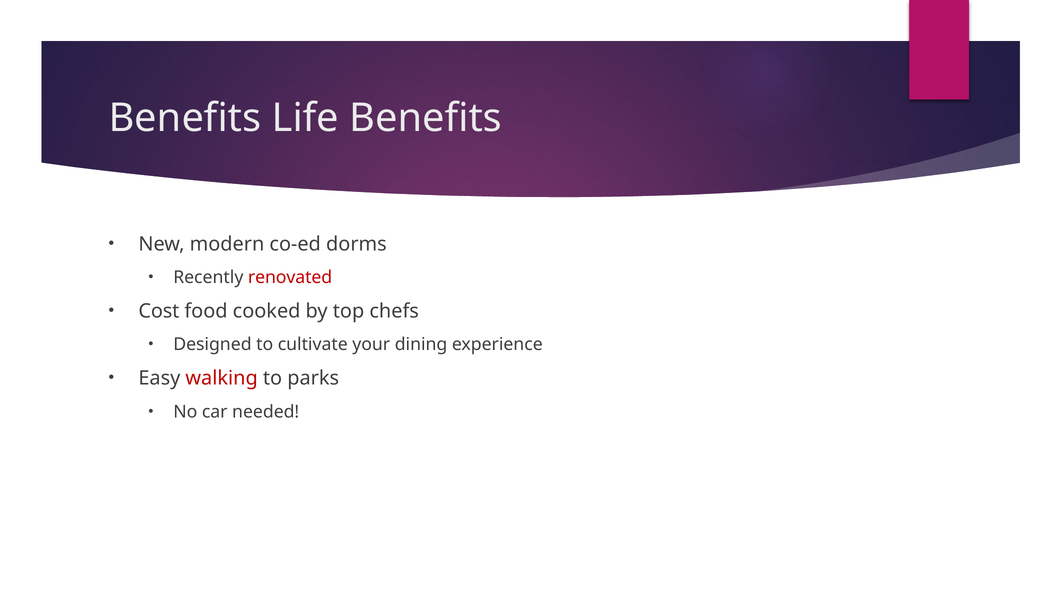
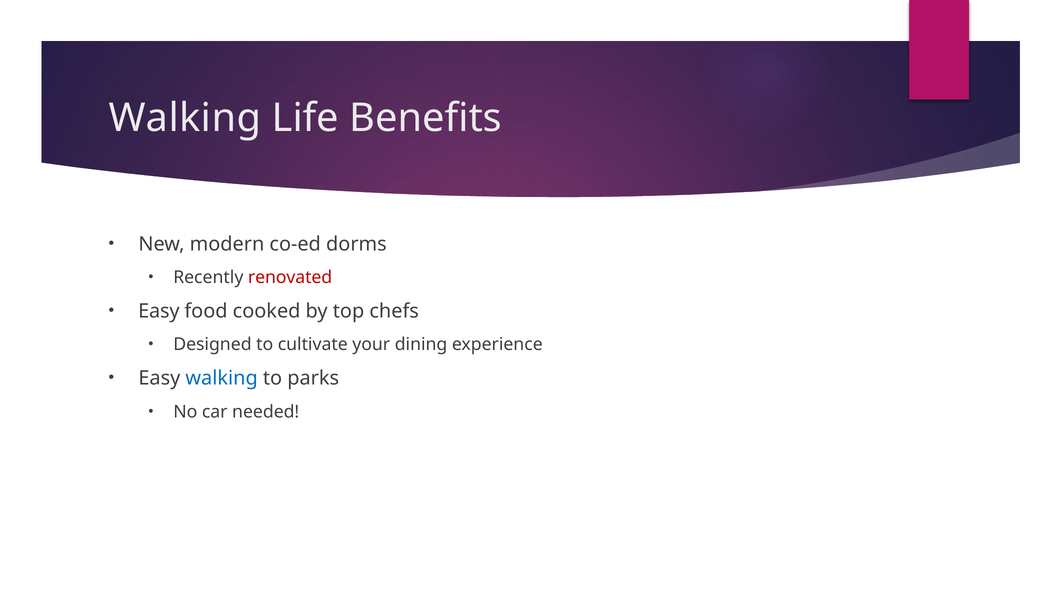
Benefits: Benefits -> Walking (185, 118)
Cost: Cost -> Easy (159, 311)
walking colour: red -> blue (222, 379)
